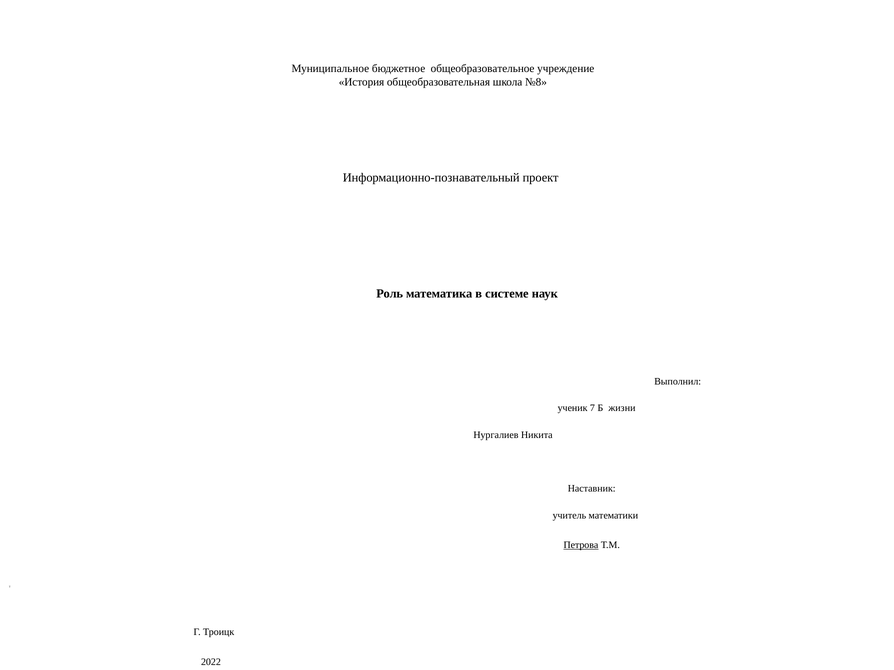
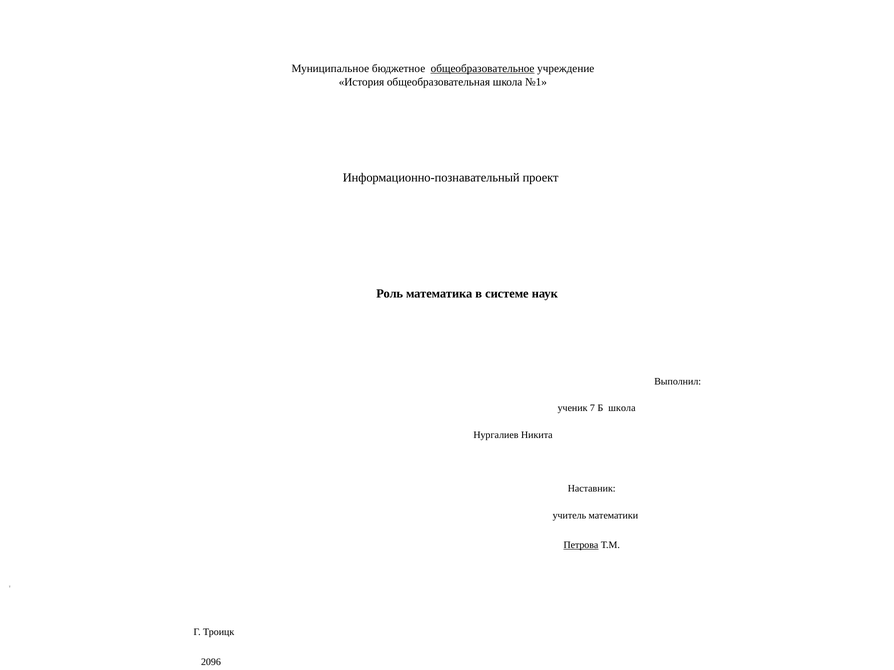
общеобразовательное underline: none -> present (483, 69)
№8: №8 -> №1 (536, 82)
Б жизни: жизни -> школа (622, 409)
2022: 2022 -> 2096 (211, 662)
